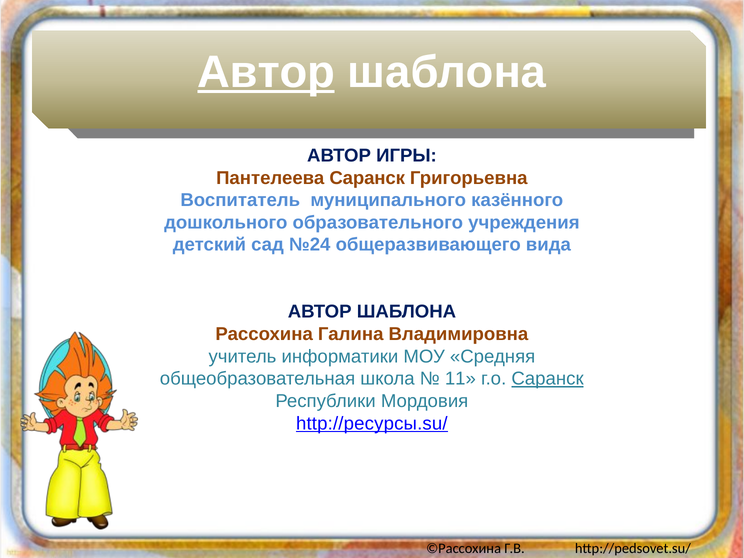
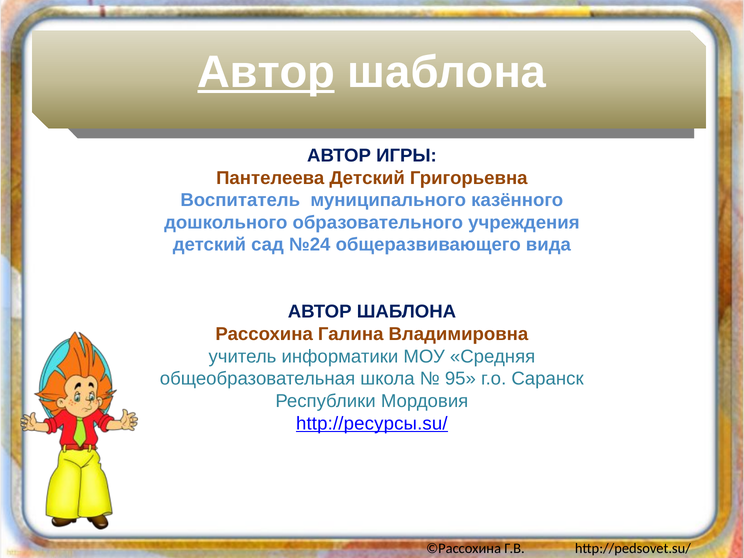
Пантелеева Саранск: Саранск -> Детский (367, 178)
11: 11 -> 95 (460, 379)
Саранск underline: present -> none (548, 379)
